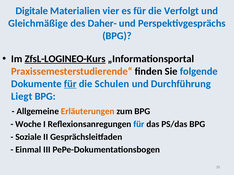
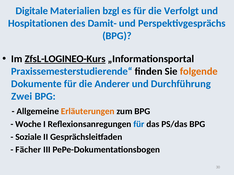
vier: vier -> bzgl (111, 11)
Gleichmäßige: Gleichmäßige -> Hospitationen (38, 23)
Daher-: Daher- -> Damit- (102, 23)
Praxissemesterstudierende“ colour: orange -> blue (72, 72)
folgende colour: blue -> orange (199, 72)
für underline: present -> none (70, 84)
Schulen: Schulen -> Anderer (112, 84)
Liegt: Liegt -> Zwei (22, 97)
Einmal: Einmal -> Fächer (28, 150)
